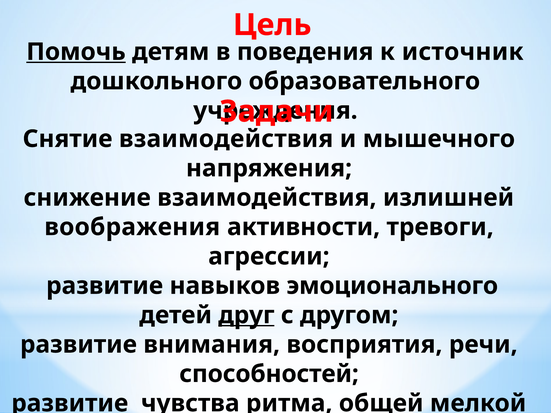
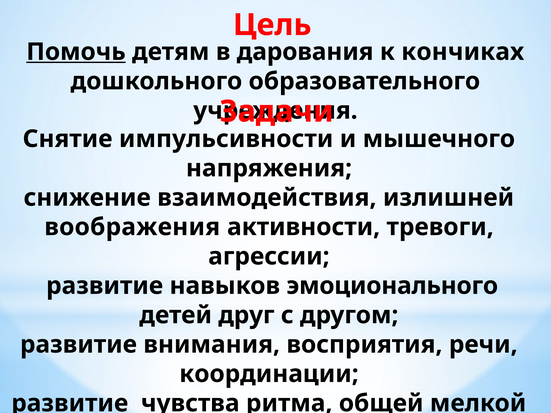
в поведения: поведения -> дарования (305, 52)
источник: источник -> кончиках (463, 52)
Снятие взаимодействия: взаимодействия -> импульсивности (226, 139)
друг underline: present -> none (246, 315)
способностей: способностей -> координации (269, 374)
